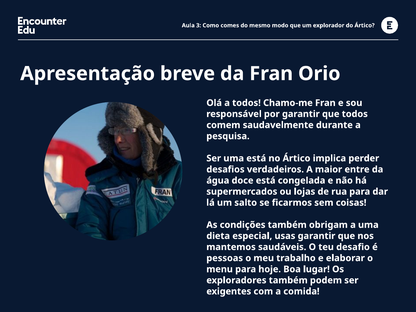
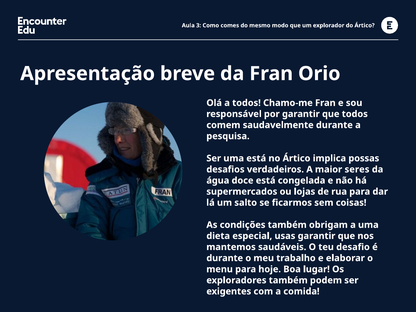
perder: perder -> possas (364, 158)
entre: entre -> seres (357, 169)
pessoas: pessoas -> durante (225, 258)
